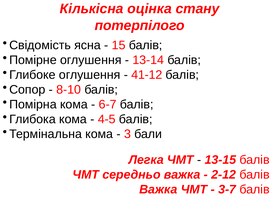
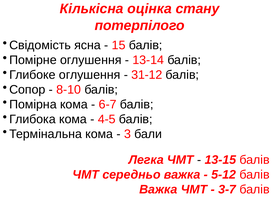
41-12: 41-12 -> 31-12 (147, 75)
2-12: 2-12 -> 5-12 (224, 174)
